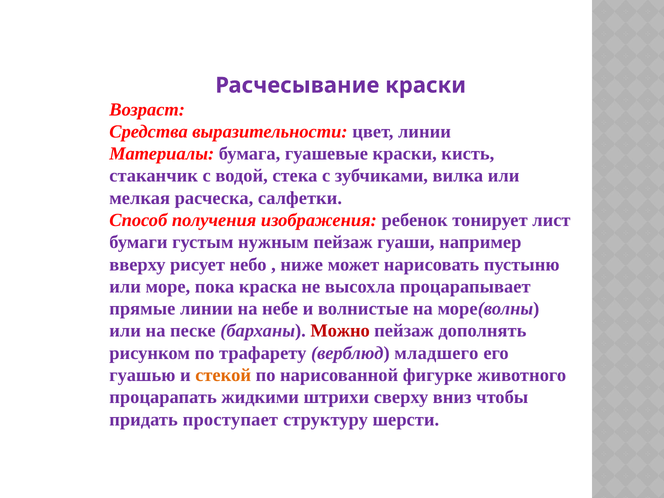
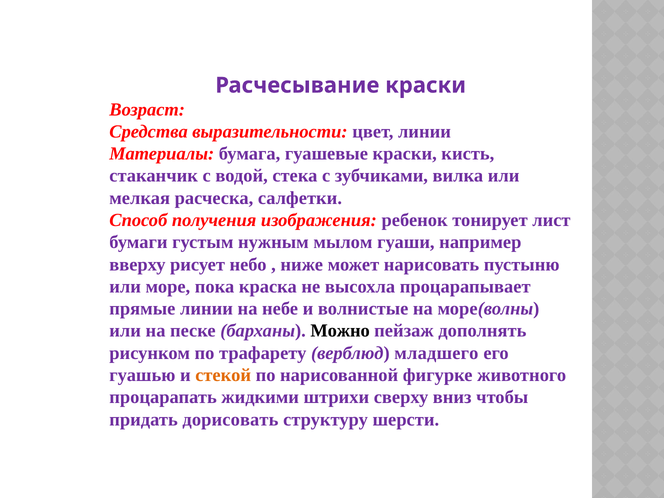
нужным пейзаж: пейзаж -> мылом (343, 242)
Можно colour: red -> black (340, 331)
проступает: проступает -> дорисовать (230, 419)
